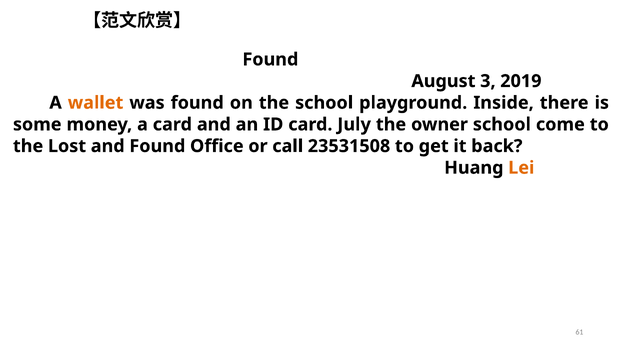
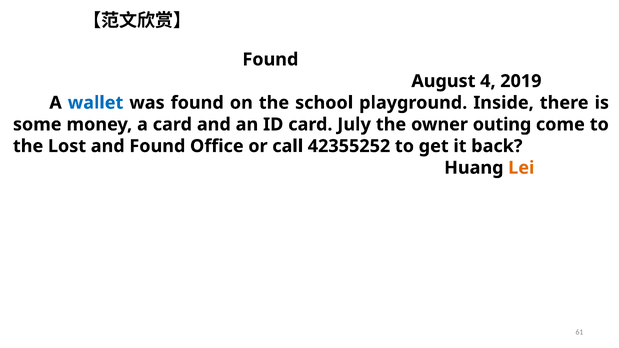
3: 3 -> 4 (488, 81)
wallet colour: orange -> blue (96, 103)
owner school: school -> outing (502, 125)
23531508: 23531508 -> 42355252 (349, 146)
